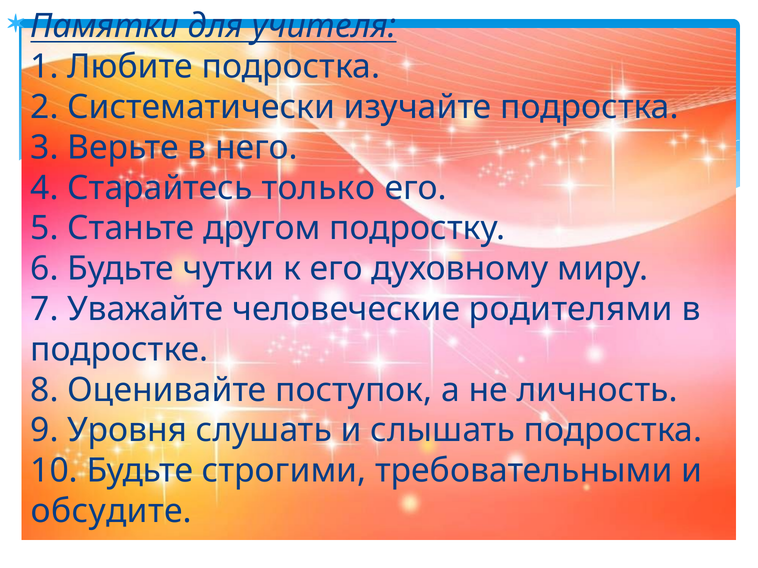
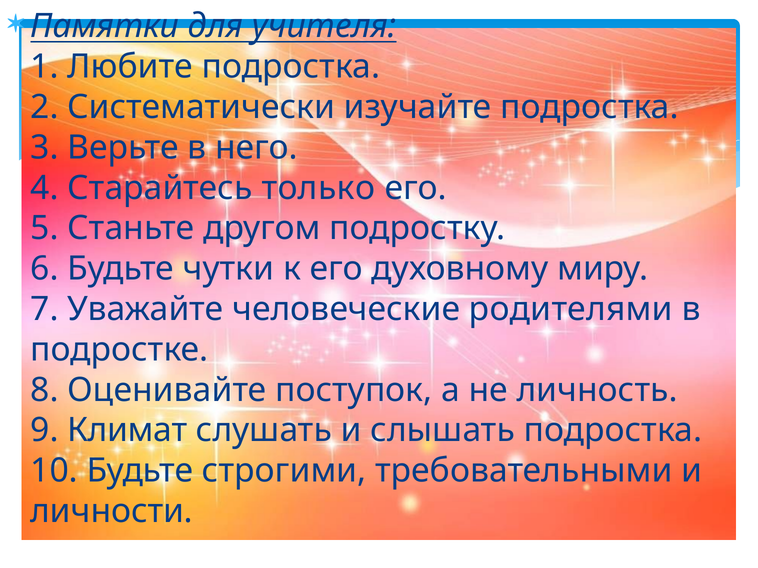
Уровня: Уровня -> Климат (127, 431)
обсудите: обсудите -> личности (112, 512)
